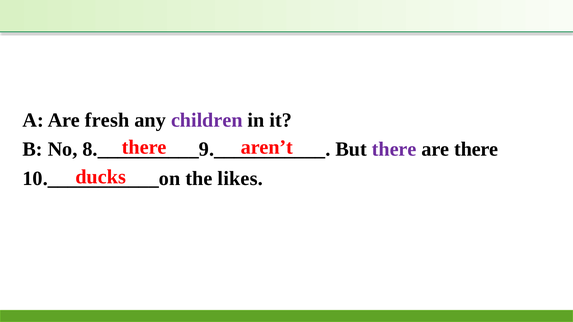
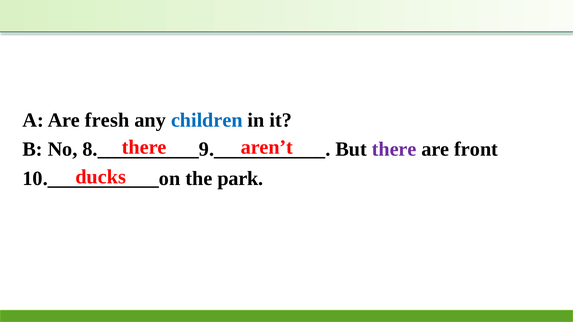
children colour: purple -> blue (207, 120)
are there: there -> front (476, 149)
likes: likes -> park (240, 179)
